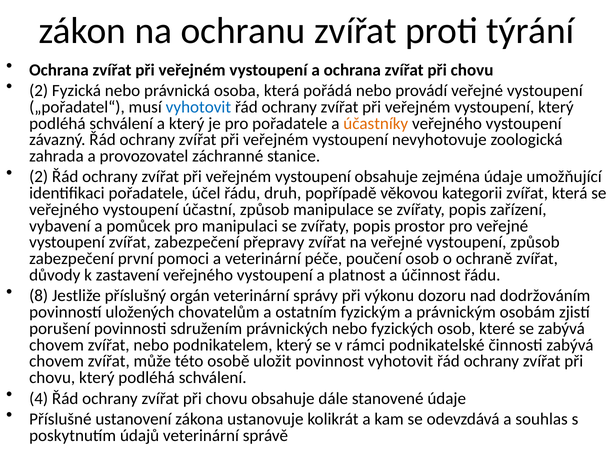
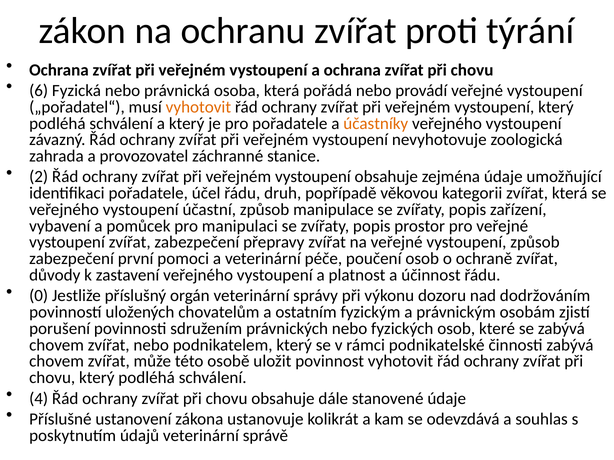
2: 2 -> 6 (39, 91)
vyhotovit colour: blue -> orange (198, 107)
8: 8 -> 0 (39, 296)
